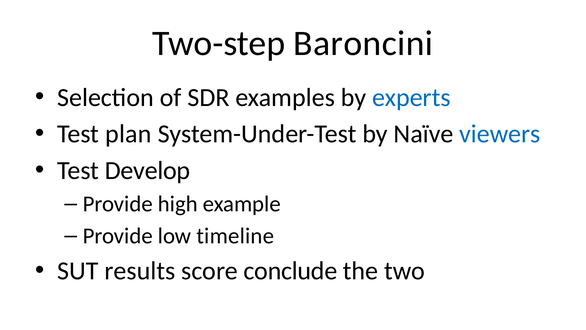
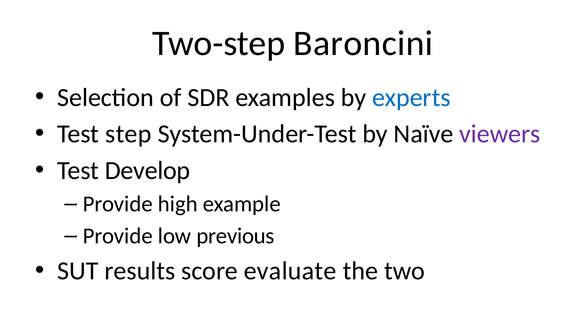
plan: plan -> step (128, 134)
viewers colour: blue -> purple (500, 134)
timeline: timeline -> previous (235, 236)
conclude: conclude -> evaluate (290, 271)
